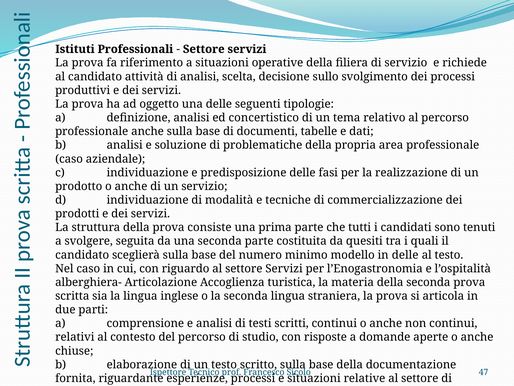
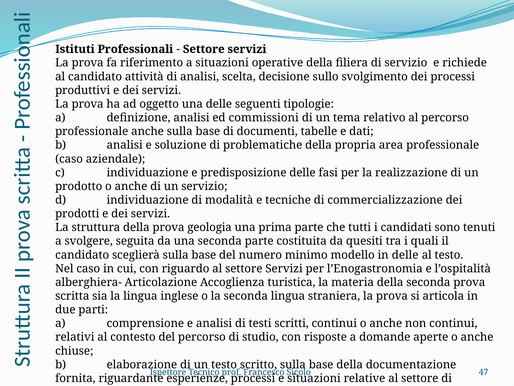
concertistico: concertistico -> commissioni (264, 118)
consiste: consiste -> geologia (210, 227)
